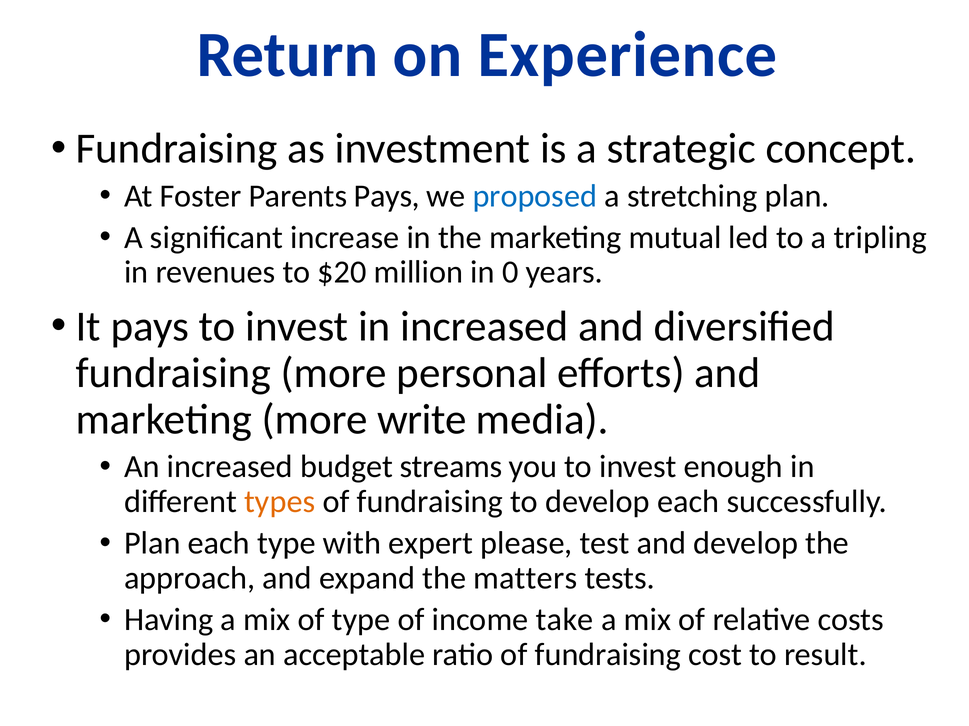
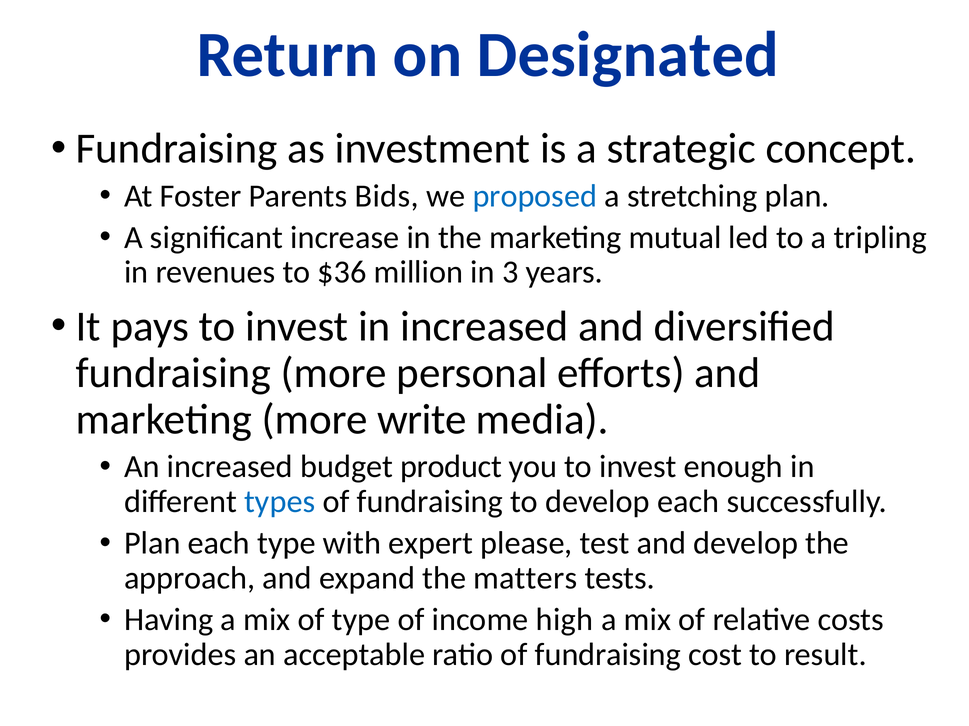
Experience: Experience -> Designated (628, 55)
Parents Pays: Pays -> Bids (387, 196)
$20: $20 -> $36 (342, 273)
0: 0 -> 3 (510, 273)
streams: streams -> product (451, 467)
types colour: orange -> blue (280, 502)
take: take -> high (565, 620)
